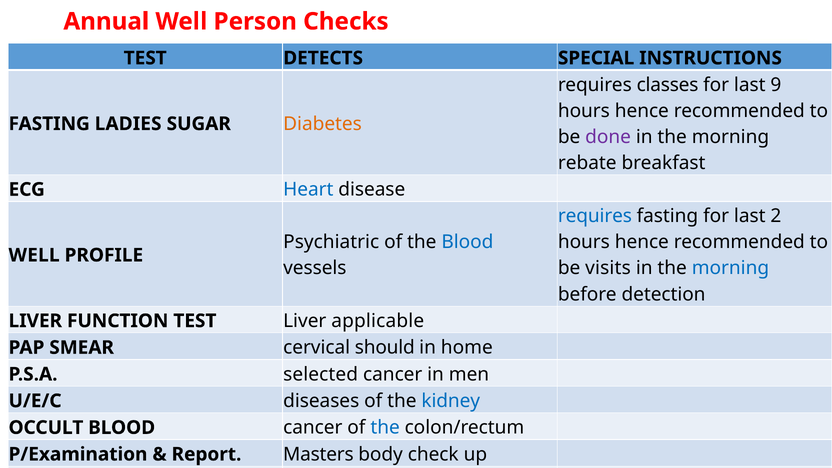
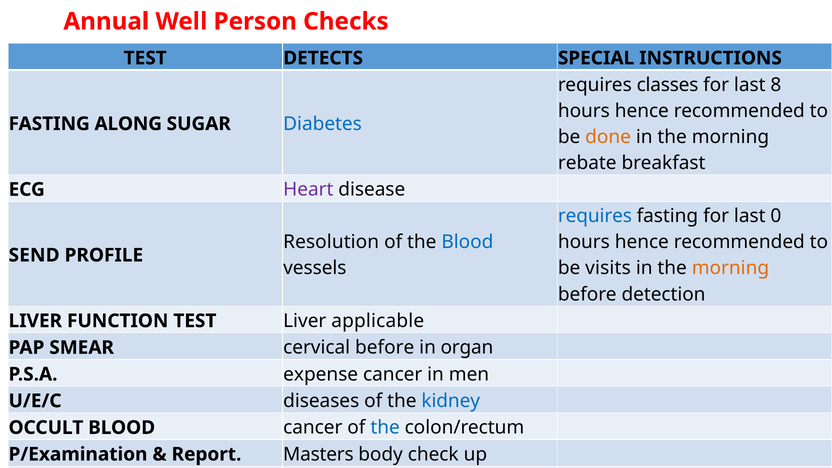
9: 9 -> 8 (776, 85)
LADIES: LADIES -> ALONG (128, 124)
Diabetes colour: orange -> blue (323, 124)
done colour: purple -> orange (608, 137)
Heart colour: blue -> purple (308, 189)
2: 2 -> 0 (776, 216)
Psychiatric: Psychiatric -> Resolution (331, 242)
WELL: WELL -> SEND (34, 255)
morning colour: blue -> orange (730, 268)
cervical should: should -> before (385, 348)
home: home -> organ (467, 348)
selected: selected -> expense (321, 374)
